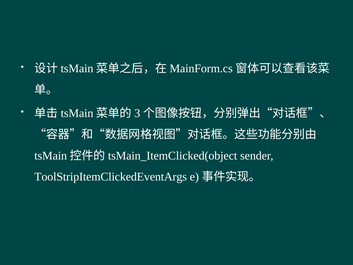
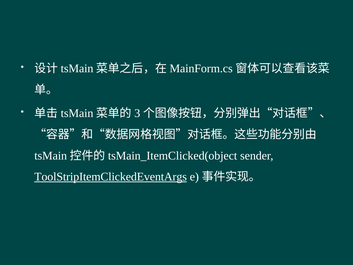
ToolStripItemClickedEventArgs underline: none -> present (111, 177)
